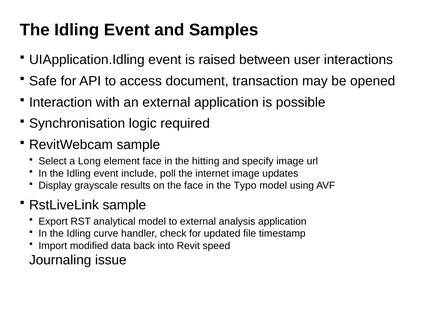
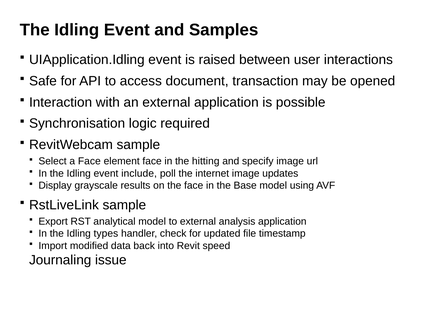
a Long: Long -> Face (89, 161)
Typo: Typo -> Base (245, 185)
curve: curve -> types (106, 234)
